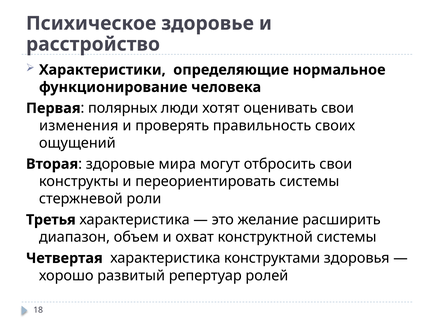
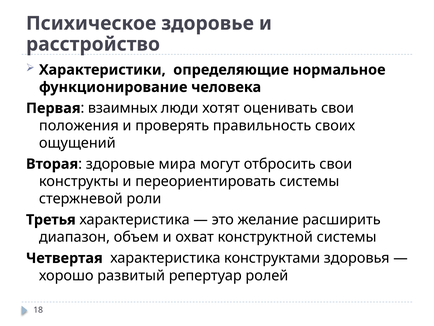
полярных: полярных -> взаимных (123, 108)
изменения: изменения -> положения (79, 125)
